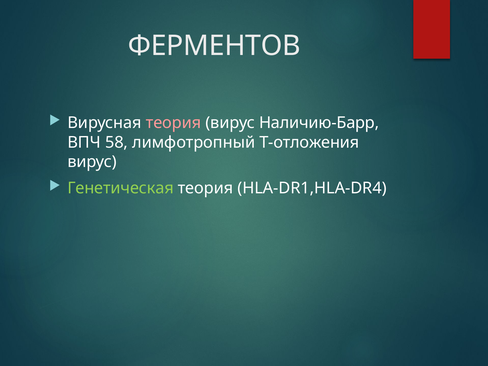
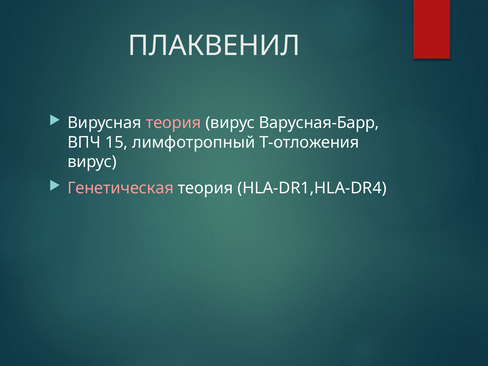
ФЕРМЕНТОВ: ФЕРМЕНТОВ -> ПЛАКВЕНИЛ (214, 46)
Наличию-Барр: Наличию-Барр -> Варусная-Барр (319, 123)
58: 58 -> 15 (117, 142)
Генетическая colour: light green -> pink (121, 188)
